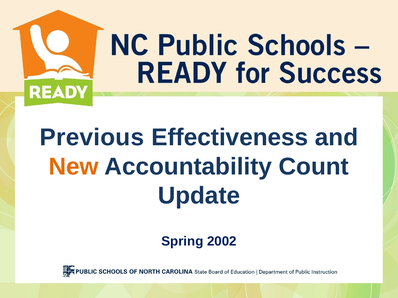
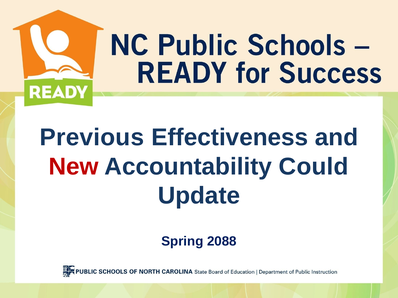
New colour: orange -> red (74, 167)
Count: Count -> Could (314, 167)
2002: 2002 -> 2088 (222, 242)
